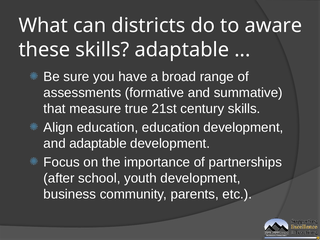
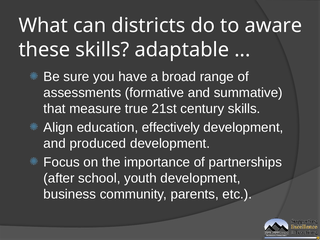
education education: education -> effectively (171, 127)
and adaptable: adaptable -> produced (98, 143)
